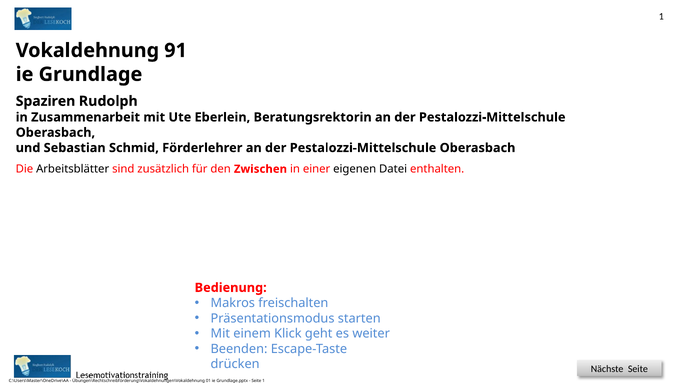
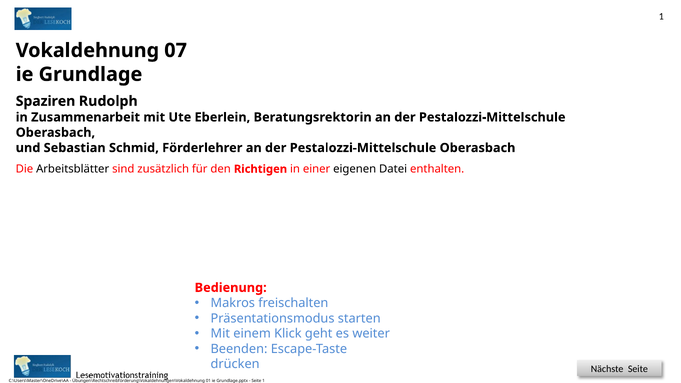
91: 91 -> 07 (176, 50)
Zwischen: Zwischen -> Richtigen (261, 169)
